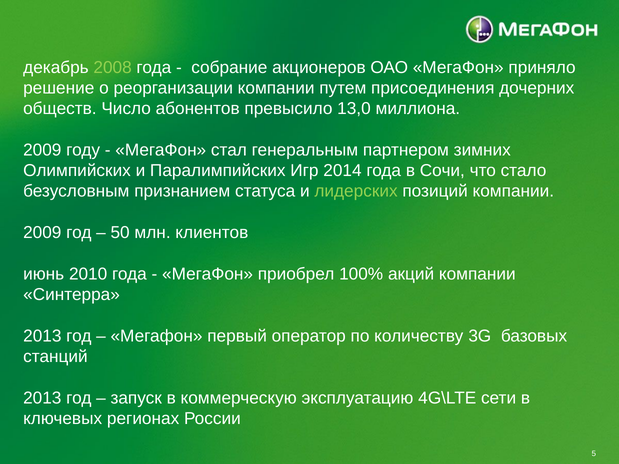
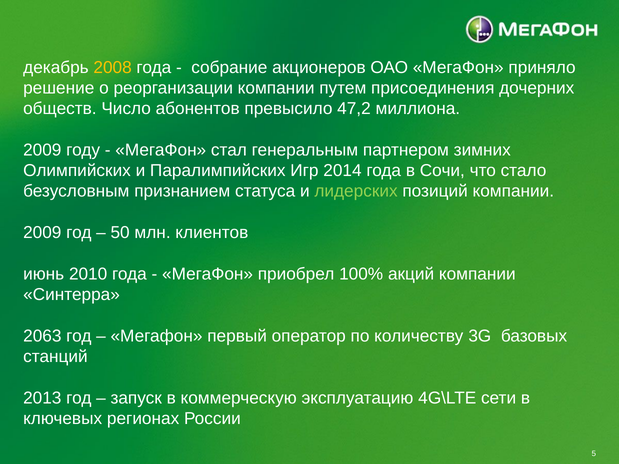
2008 colour: light green -> yellow (113, 67)
13,0: 13,0 -> 47,2 (354, 109)
2013: 2013 -> 2063 (42, 336)
